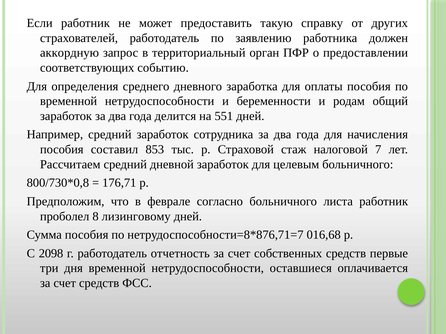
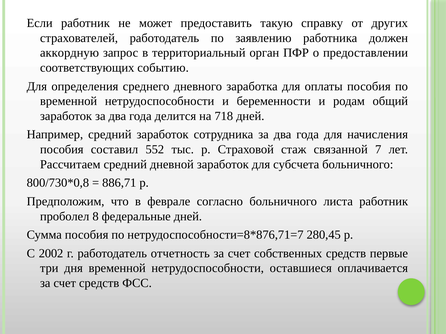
551: 551 -> 718 (224, 116)
853: 853 -> 552 (155, 150)
налоговой: налоговой -> связанной (341, 150)
целевым: целевым -> субсчета (296, 165)
176,71: 176,71 -> 886,71 (119, 183)
лизинговому: лизинговому -> федеральные (136, 217)
016,68: 016,68 -> 280,45 (324, 235)
2098: 2098 -> 2002 (51, 254)
